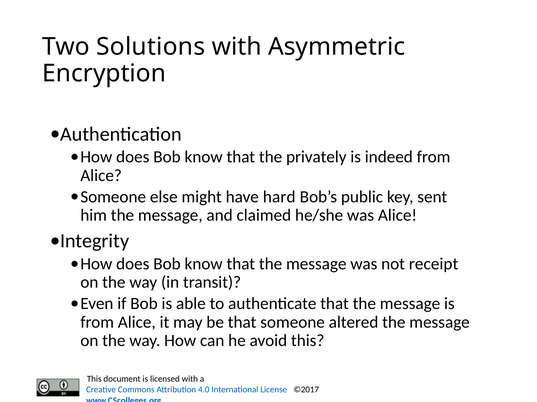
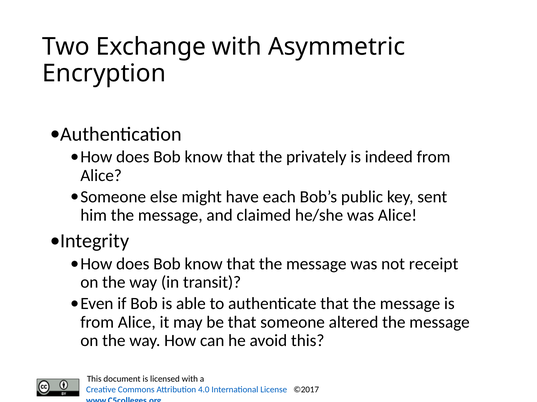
Solutions: Solutions -> Exchange (151, 47)
hard: hard -> each (279, 197)
